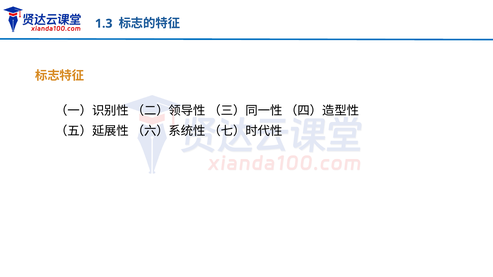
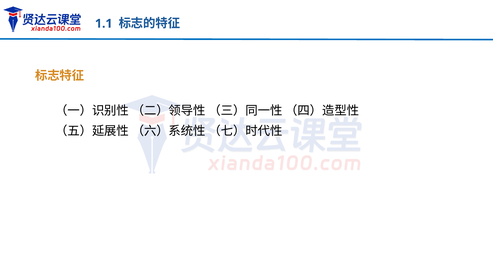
1.3: 1.3 -> 1.1 (104, 24)
